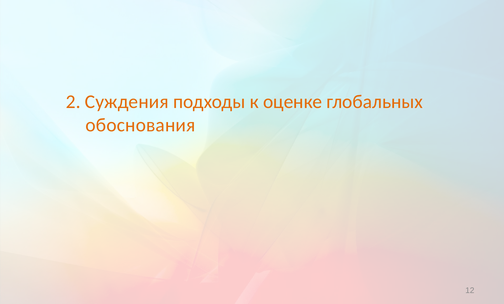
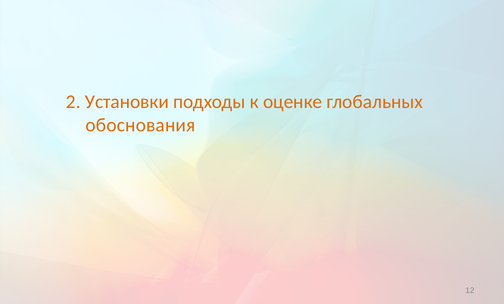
Суждения: Суждения -> Установки (127, 102)
